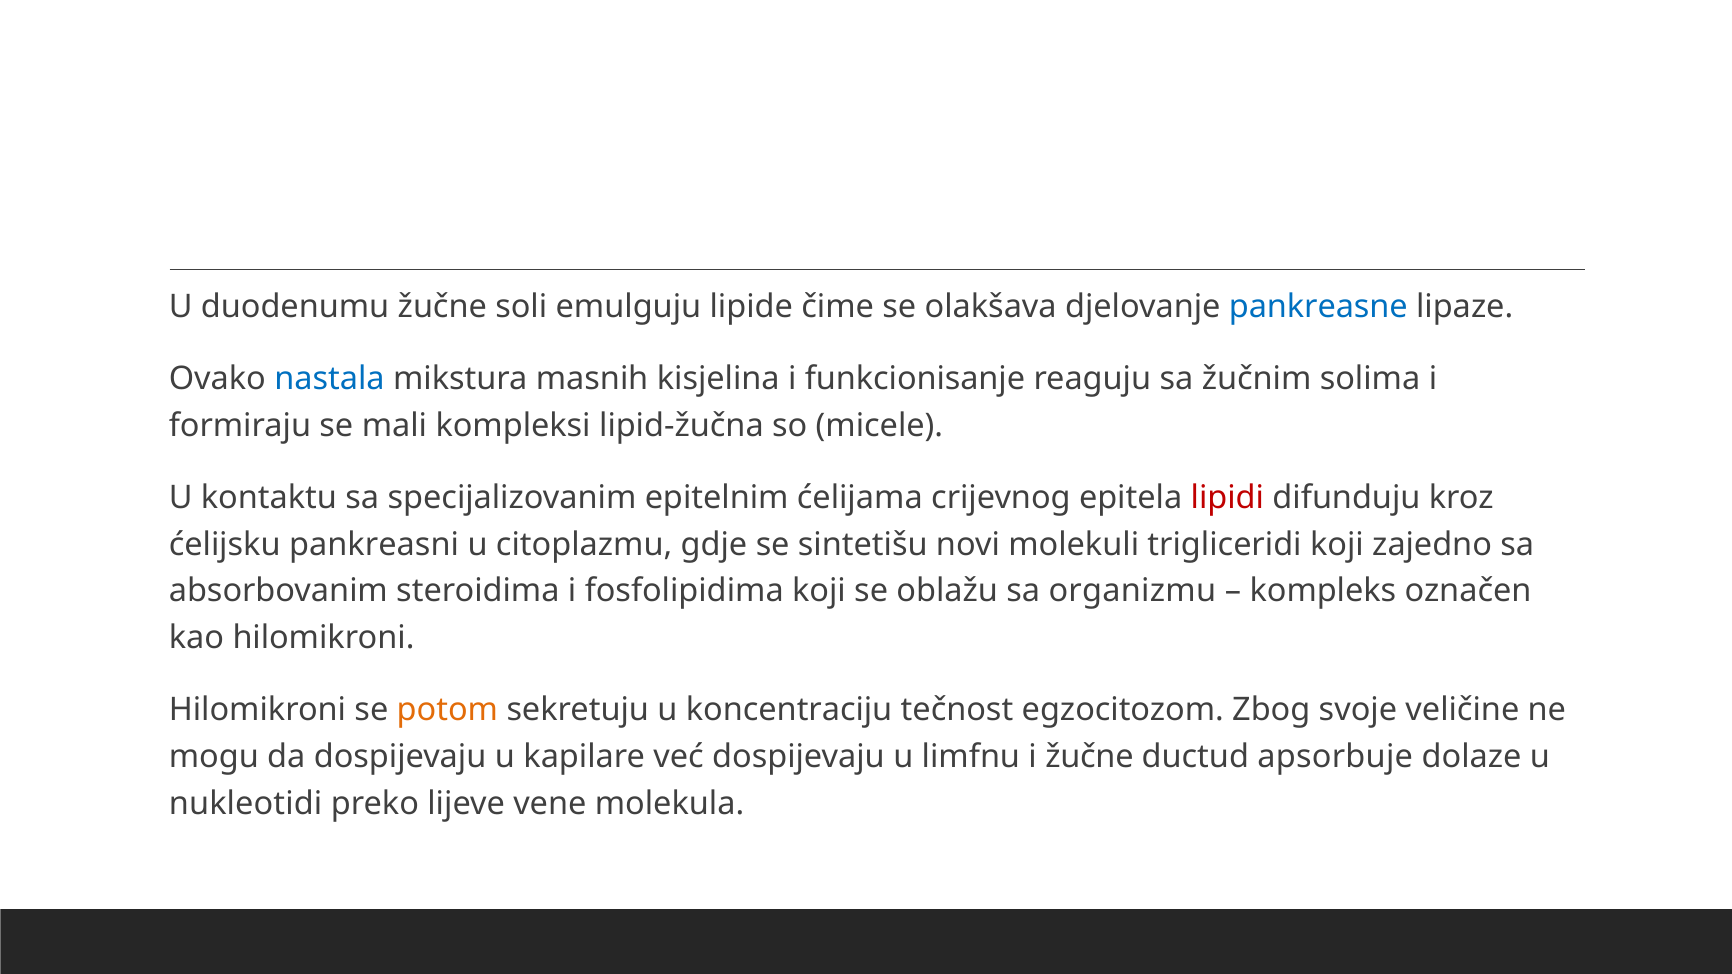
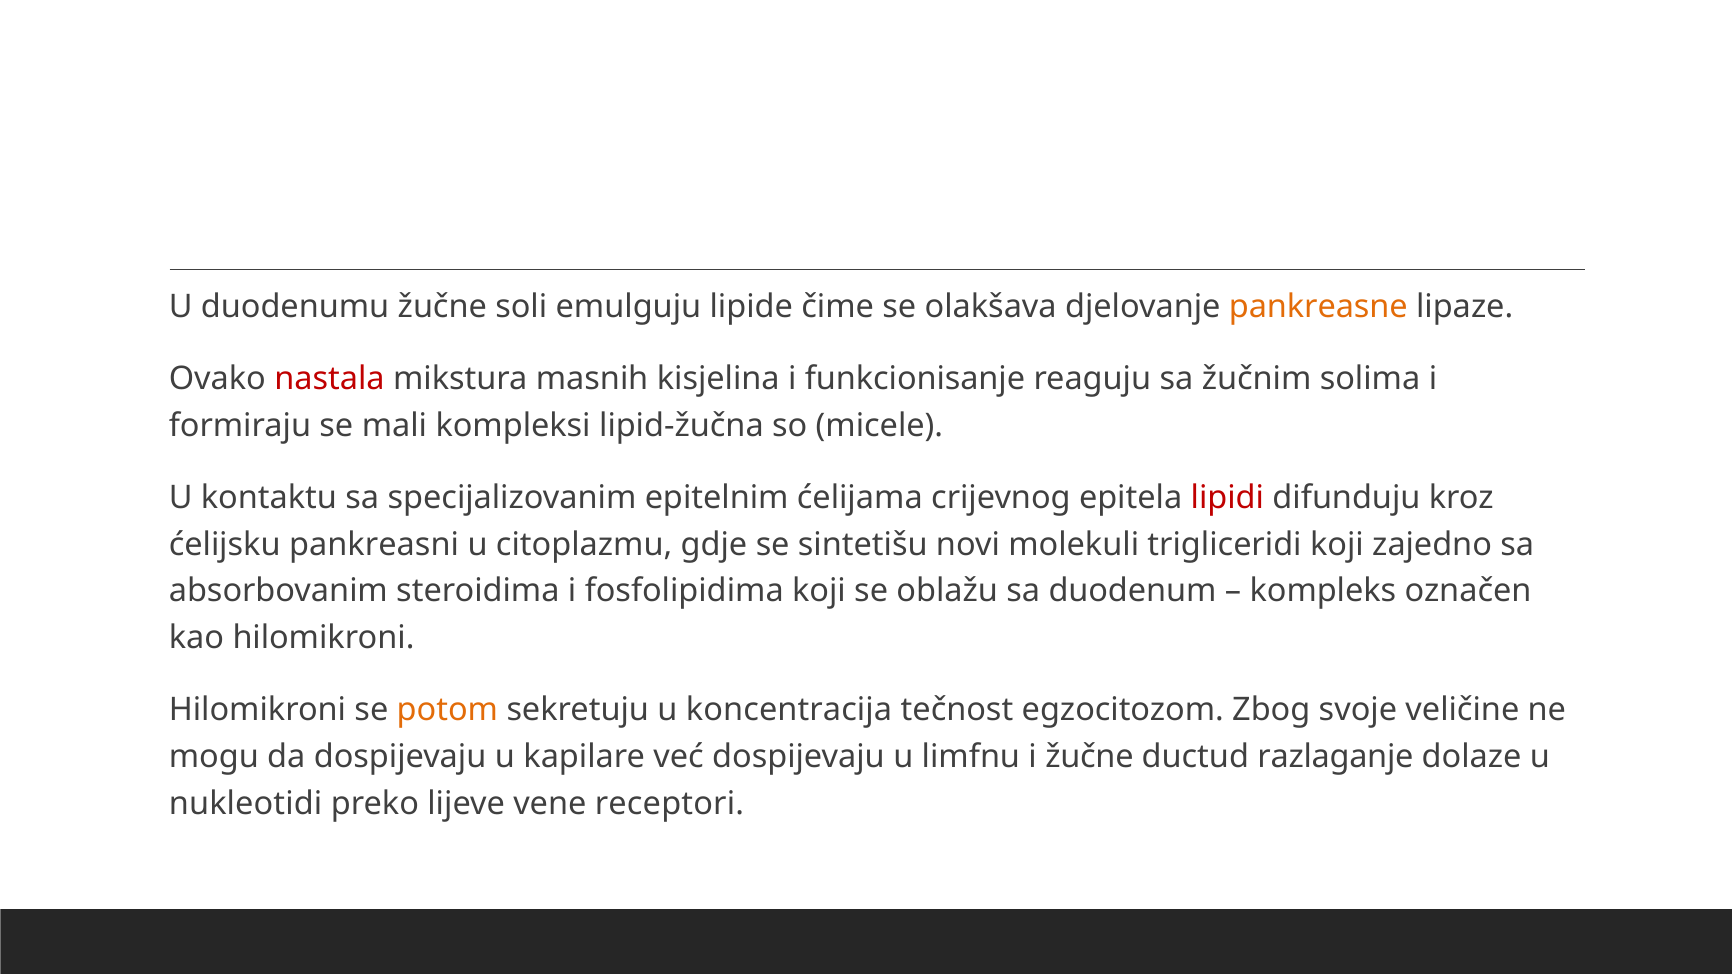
pankreasne colour: blue -> orange (1318, 307)
nastala colour: blue -> red (329, 379)
organizmu: organizmu -> duodenum (1133, 591)
koncentraciju: koncentraciju -> koncentracija (789, 710)
apsorbuje: apsorbuje -> razlaganje (1335, 757)
molekula: molekula -> receptori (669, 804)
